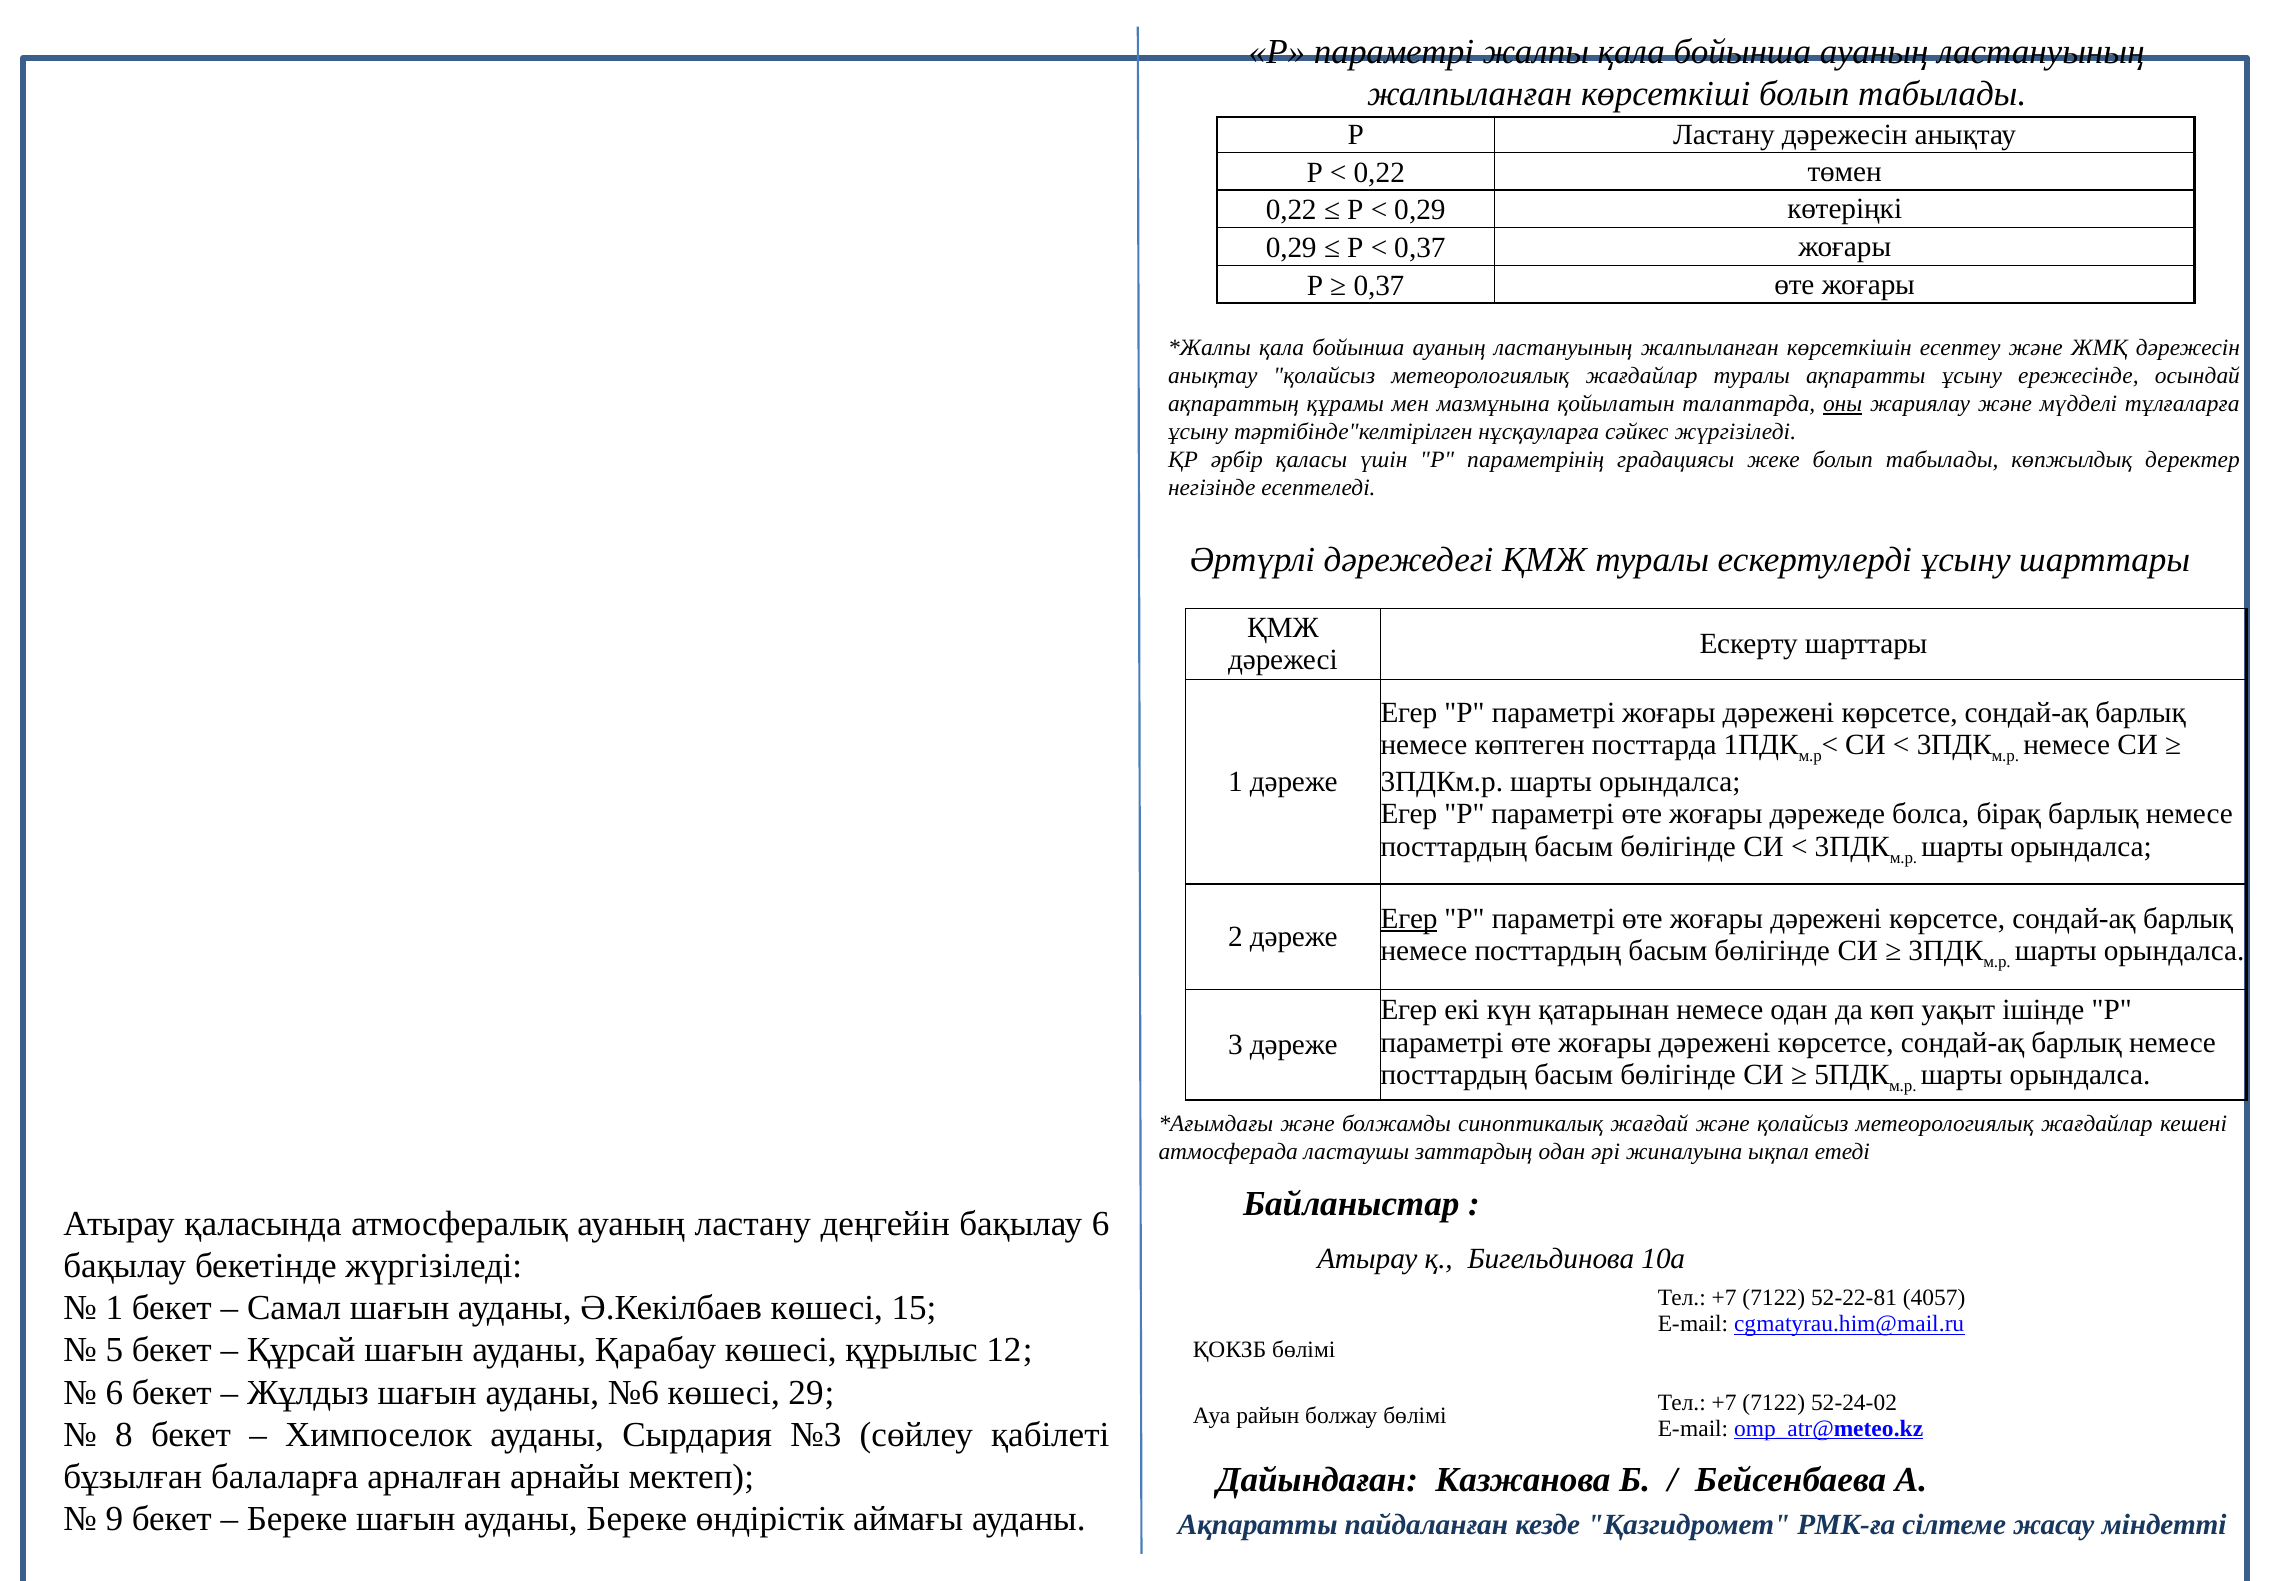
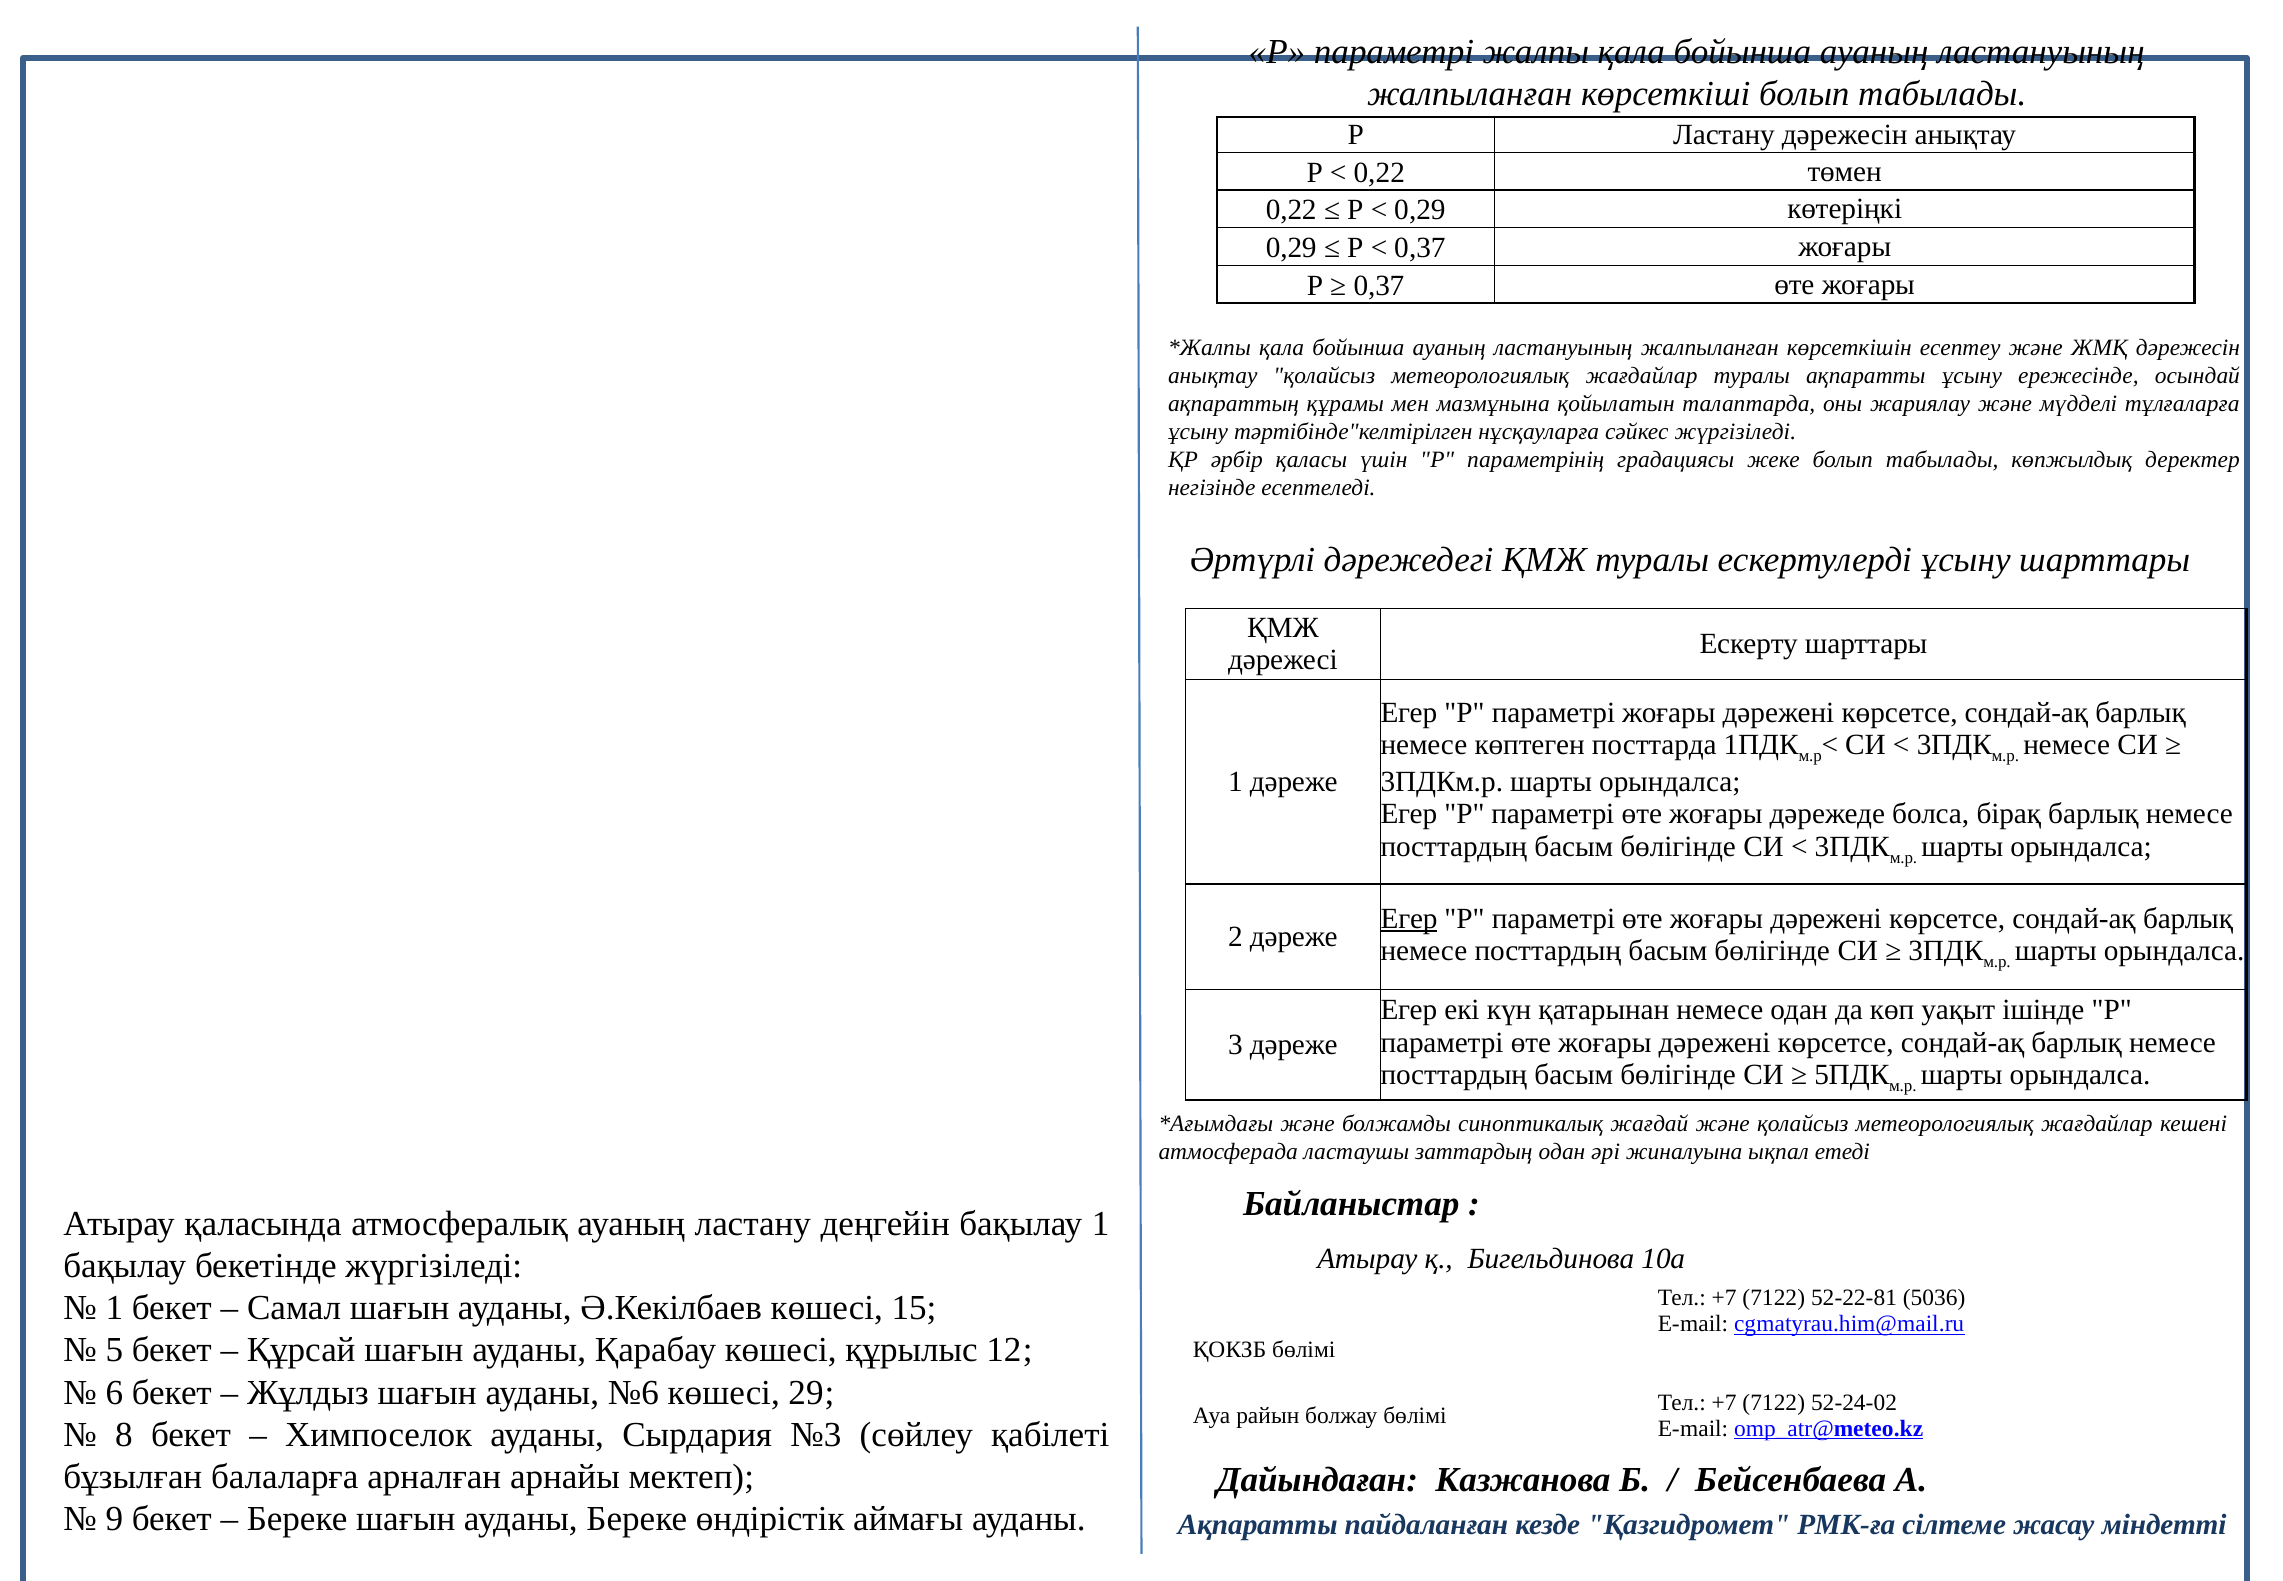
оны underline: present -> none (1843, 404)
бақылау 6: 6 -> 1 (1101, 1224)
4057: 4057 -> 5036 (1934, 1298)
